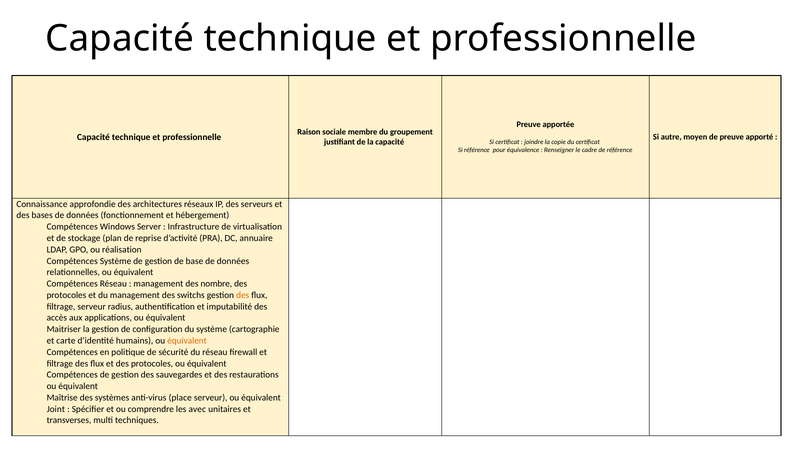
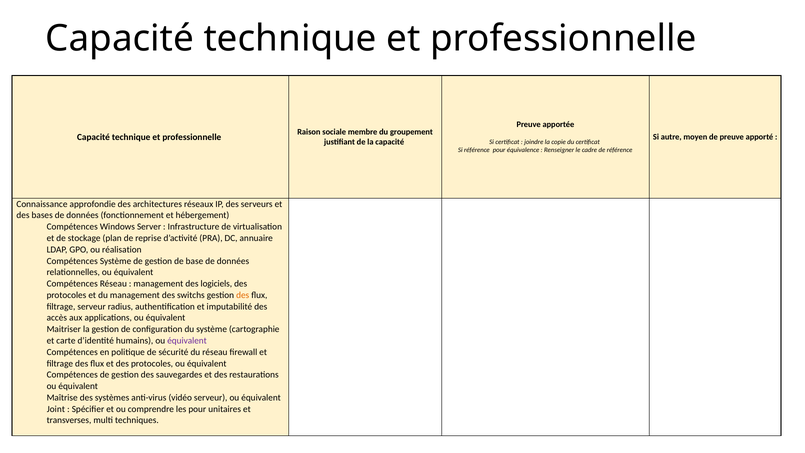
nombre: nombre -> logiciels (216, 284)
équivalent colour: orange -> purple (187, 341)
place: place -> vidéo (180, 397)
les avec: avec -> pour (197, 409)
